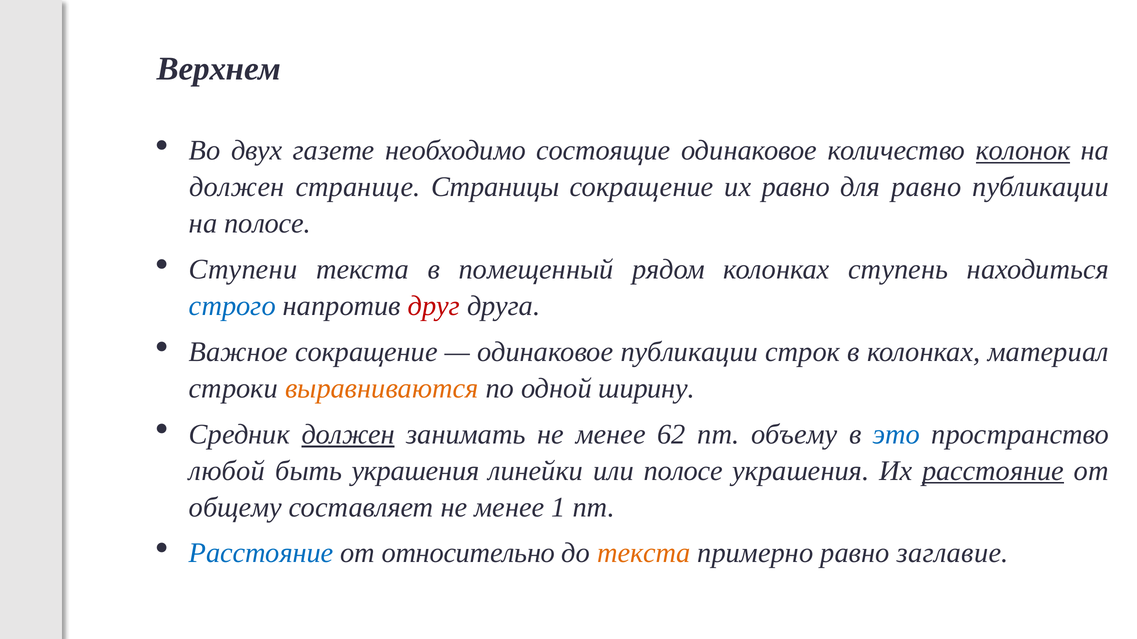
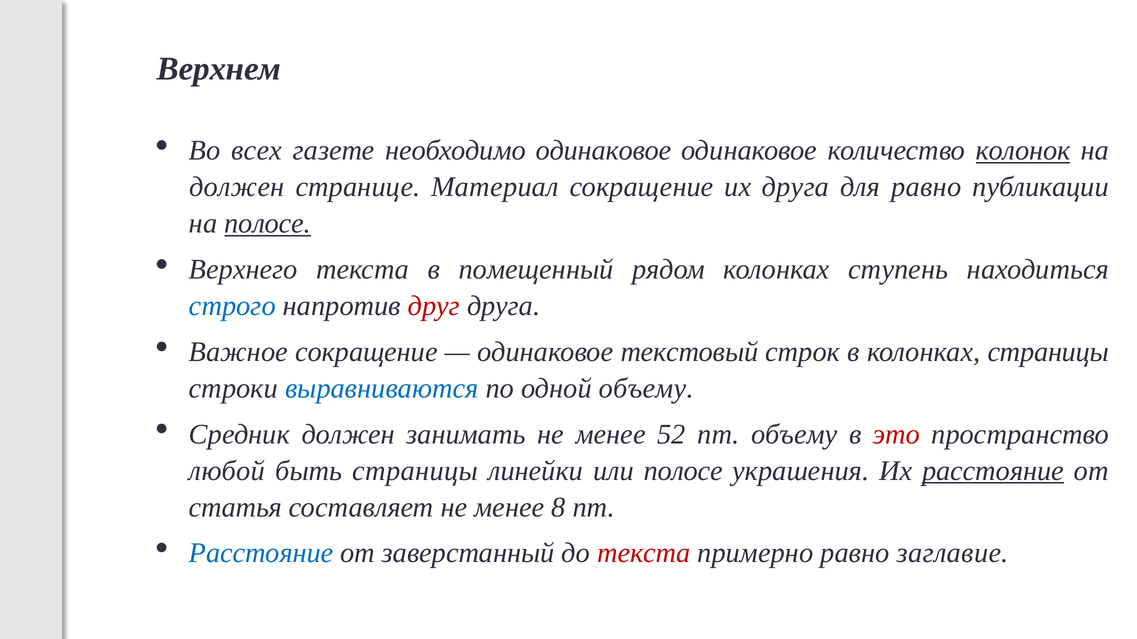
двух: двух -> всех (257, 151)
необходимо состоящие: состоящие -> одинаковое (604, 151)
Страницы: Страницы -> Материал (495, 187)
их равно: равно -> друга (796, 187)
полосе underline: none -> present (268, 224)
Ступени: Ступени -> Верхнего (243, 270)
одинаковое публикации: публикации -> текстовый (689, 352)
колонках материал: материал -> страницы (1048, 352)
выравниваются colour: orange -> blue (382, 389)
одной ширину: ширину -> объему (646, 389)
должен underline: present -> none (348, 435)
62: 62 -> 52 (671, 435)
это colour: blue -> red (896, 435)
быть украшения: украшения -> страницы (415, 471)
общему: общему -> статья (235, 508)
1: 1 -> 8 (559, 508)
относительно: относительно -> заверстанный (468, 554)
текста colour: orange -> red (644, 554)
